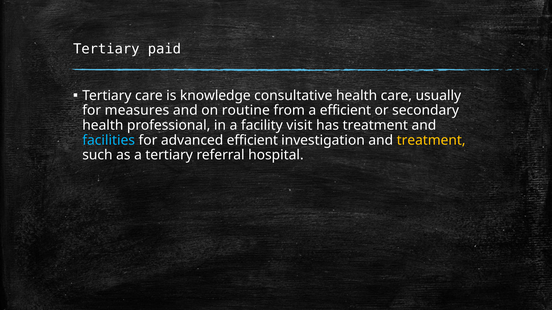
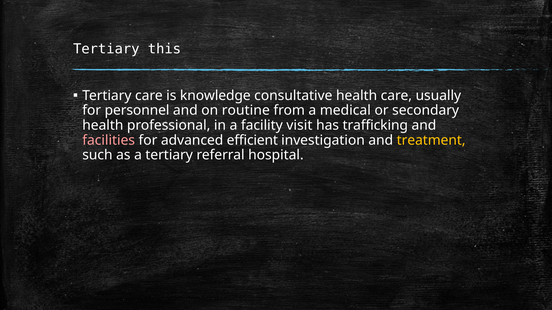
paid: paid -> this (164, 49)
measures: measures -> personnel (137, 111)
a efficient: efficient -> medical (345, 111)
has treatment: treatment -> trafficking (375, 125)
facilities colour: light blue -> pink (109, 140)
